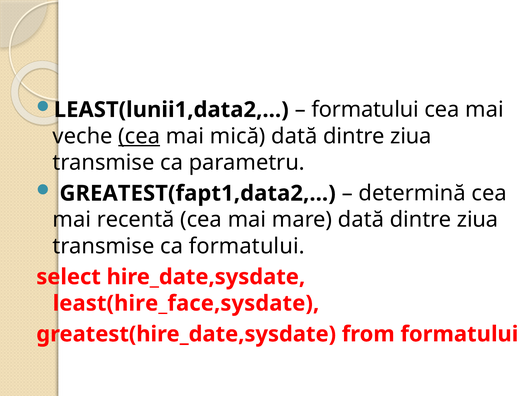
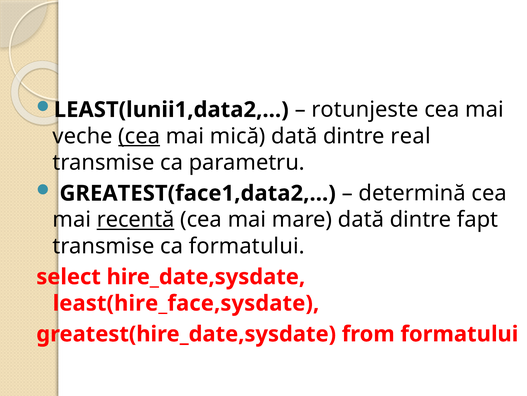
formatului: formatului -> rotunjeste (365, 110)
mică dată dintre ziua: ziua -> real (411, 136)
GREATEST(fapt1,data2,…: GREATEST(fapt1,data2,… -> GREATEST(face1,data2,… (198, 193)
recentă underline: none -> present (136, 219)
mare dată dintre ziua: ziua -> fapt (478, 219)
